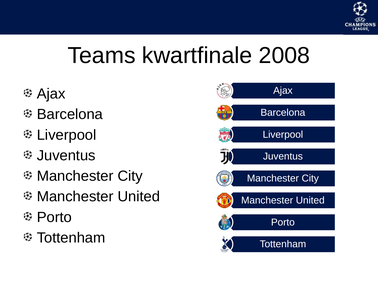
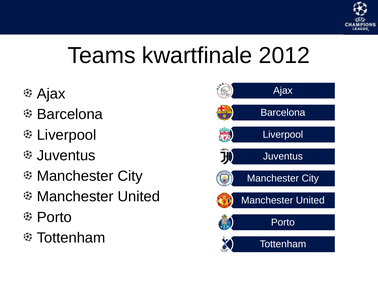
2008: 2008 -> 2012 (284, 56)
